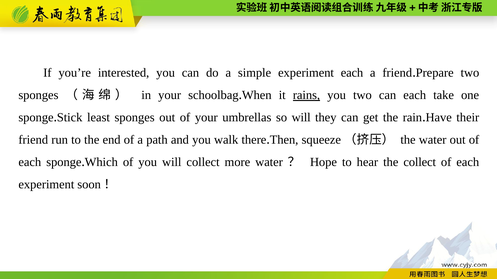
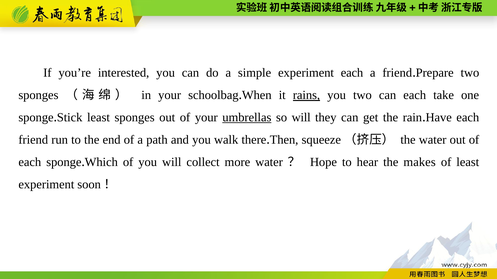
umbrellas underline: none -> present (247, 118)
their: their -> each (468, 118)
the collect: collect -> makes (420, 162)
each: each -> least (468, 162)
